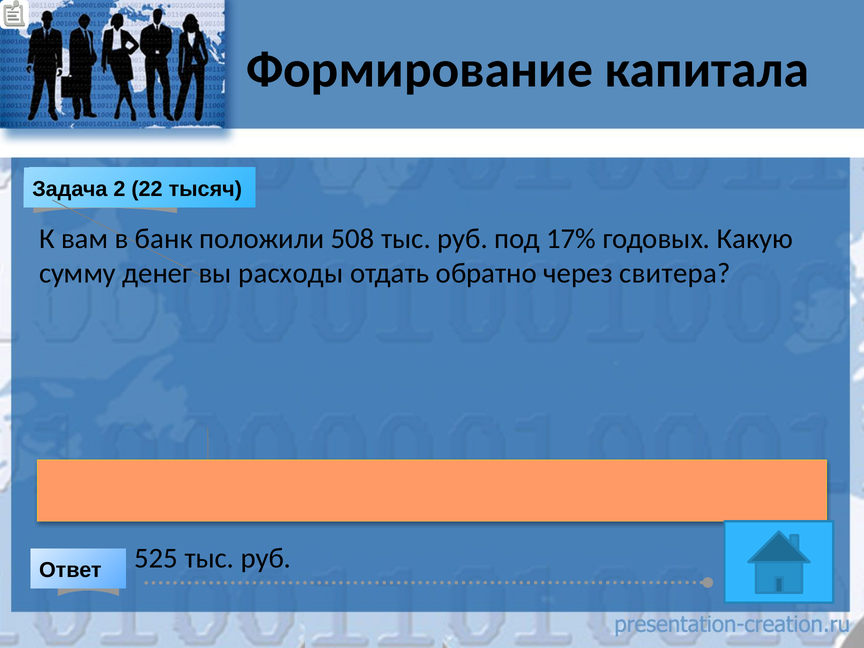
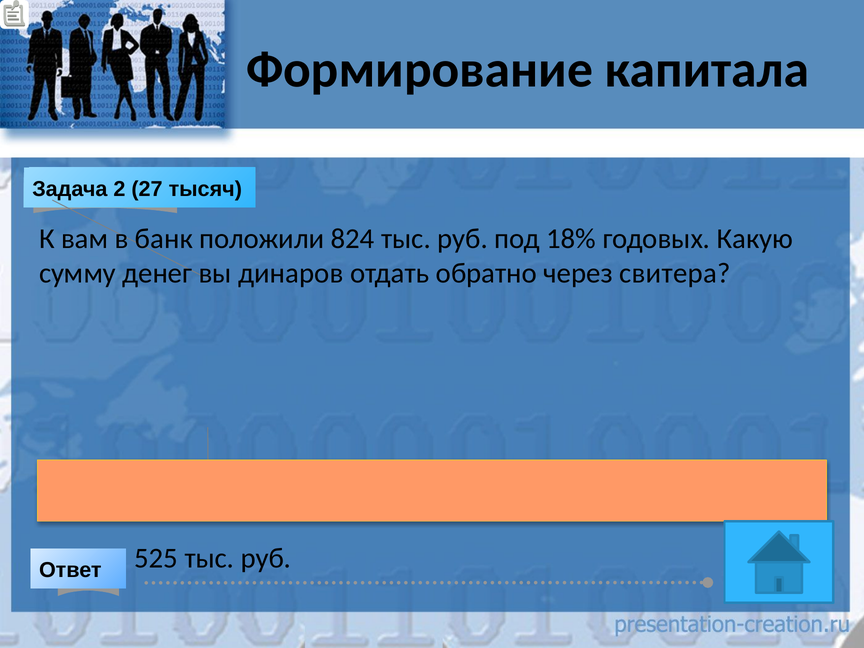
22: 22 -> 27 (147, 189)
508: 508 -> 824 (353, 239)
17%: 17% -> 18% (571, 239)
расходы: расходы -> динаров (291, 273)
